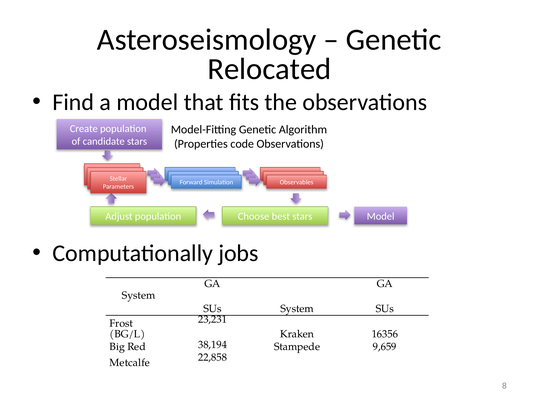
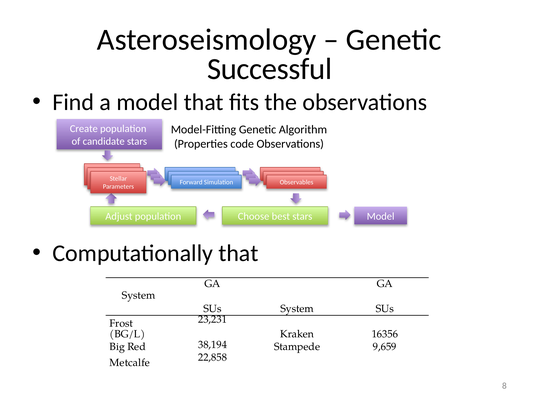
Relocated: Relocated -> Successful (270, 69)
Computationally jobs: jobs -> that (238, 253)
